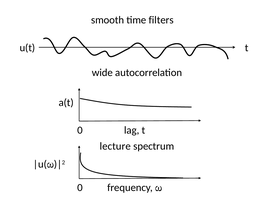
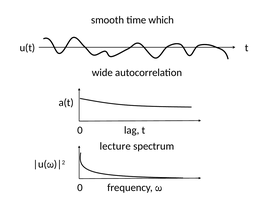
filters: filters -> which (161, 20)
